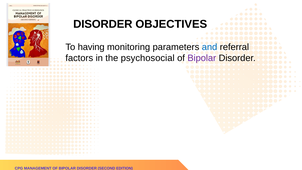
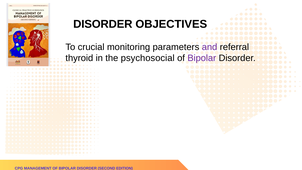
having: having -> crucial (91, 47)
and colour: blue -> purple (210, 47)
factors: factors -> thyroid (79, 58)
